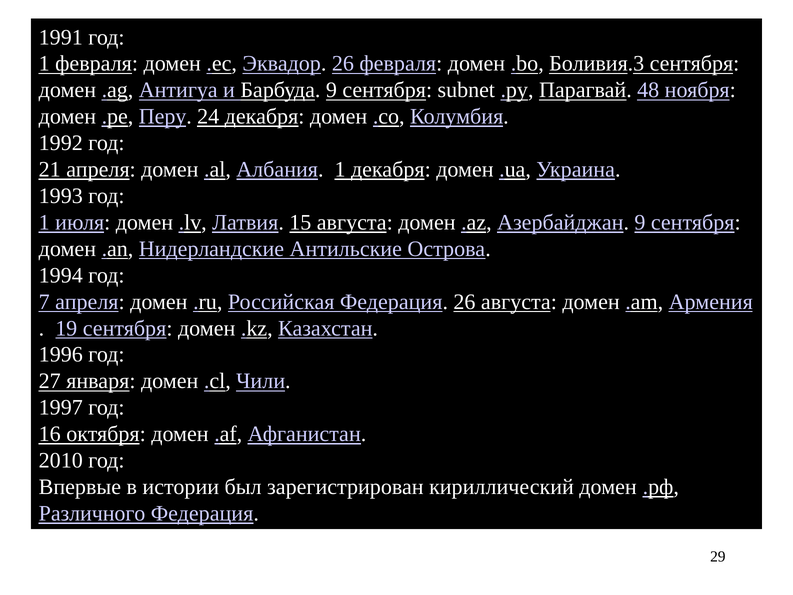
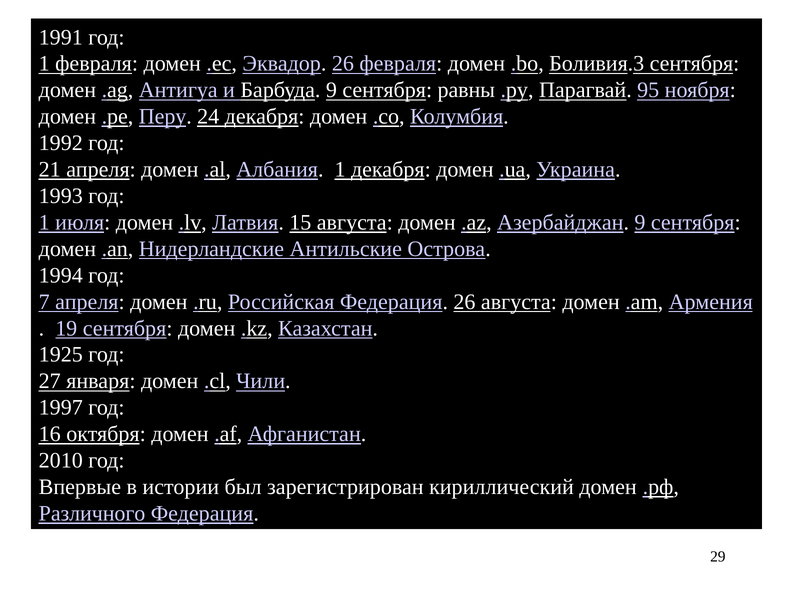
subnet: subnet -> равны (466, 90)
48: 48 -> 95 (648, 90)
1996: 1996 -> 1925 (61, 355)
